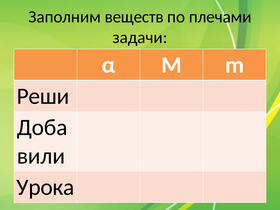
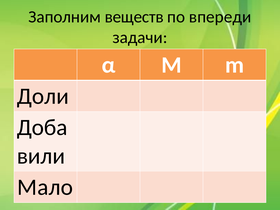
плечами: плечами -> впереди (220, 17)
Реши: Реши -> Доли (43, 96)
Урока: Урока -> Мало (45, 187)
